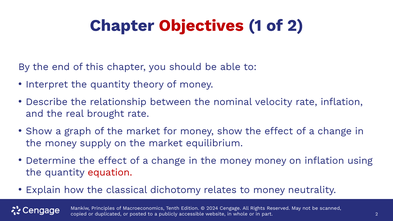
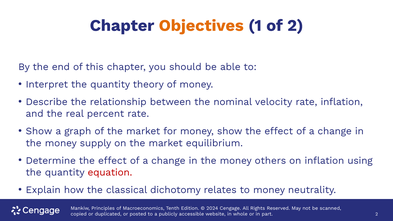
Objectives colour: red -> orange (201, 25)
brought: brought -> percent (106, 114)
money money: money -> others (270, 161)
